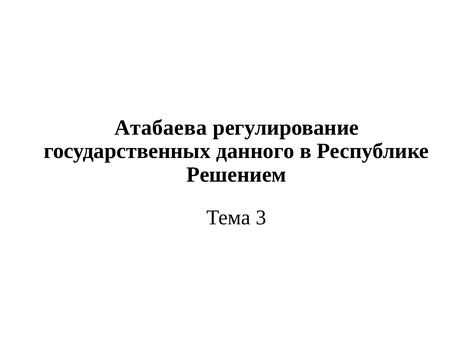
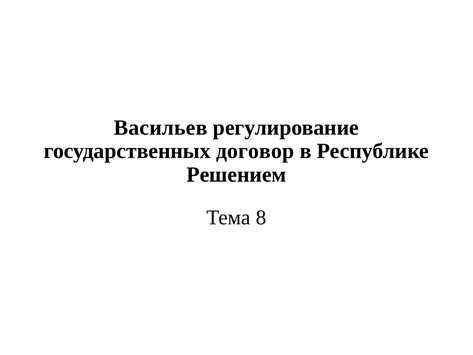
Атабаева: Атабаева -> Васильев (161, 128)
данного: данного -> договор (255, 151)
3: 3 -> 8 (261, 217)
